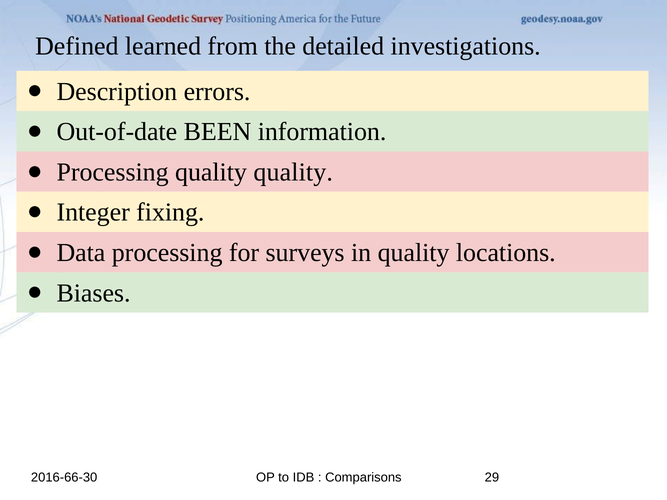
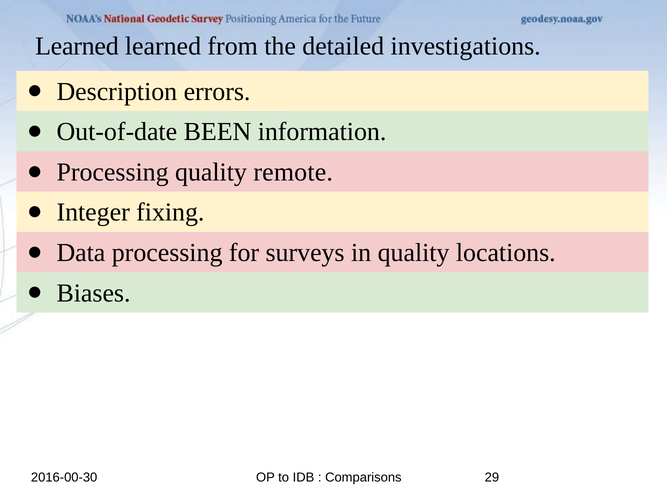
Defined: Defined -> Learned (77, 46)
quality quality: quality -> remote (293, 172)
2016-66-30: 2016-66-30 -> 2016-00-30 (64, 478)
